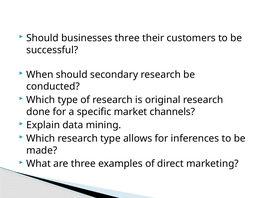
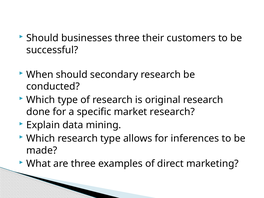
market channels: channels -> research (172, 112)
